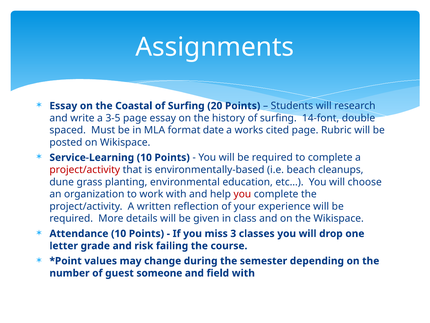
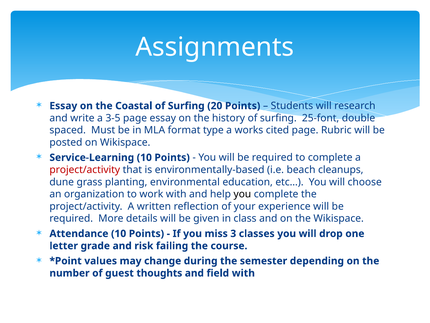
14-font: 14-font -> 25-font (321, 118)
date: date -> type (213, 130)
you colour: red -> black (242, 194)
someone: someone -> thoughts (159, 273)
